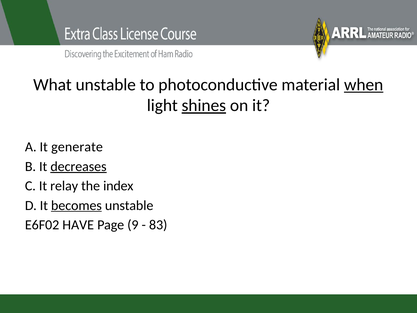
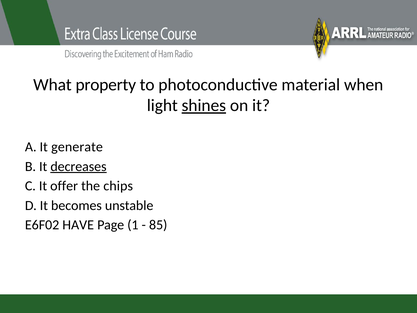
What unstable: unstable -> property (106, 85)
when underline: present -> none (364, 85)
relay: relay -> offer (64, 186)
index: index -> chips (118, 186)
becomes underline: present -> none (76, 205)
9: 9 -> 1 (133, 225)
83: 83 -> 85 (158, 225)
